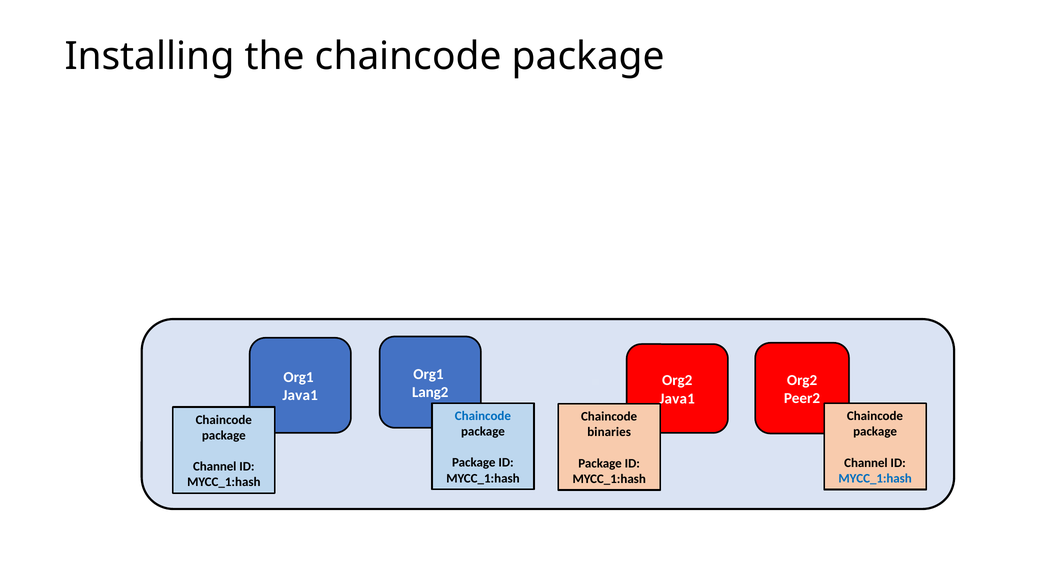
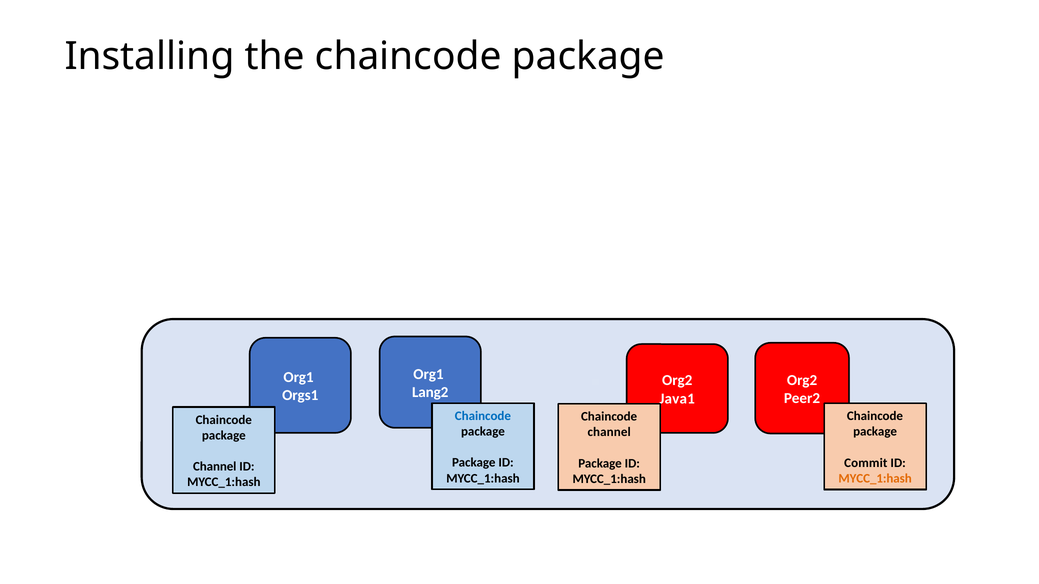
Java1: Java1 -> Orgs1 (300, 396)
binaries: binaries -> channel (609, 432)
Channel: Channel -> Commit (866, 463)
MYCC_1:hash colour: blue -> orange (875, 479)
